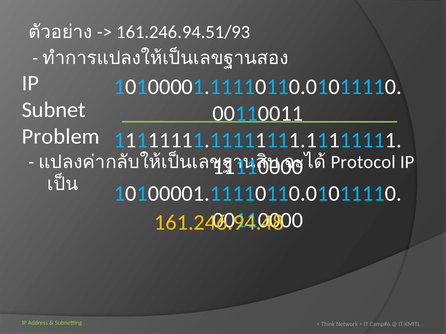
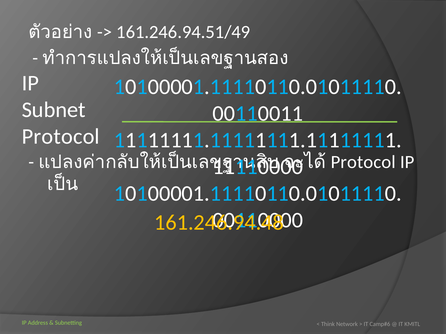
161.246.94.51/93: 161.246.94.51/93 -> 161.246.94.51/49 (183, 32)
Problem: Problem -> Protocol (61, 137)
